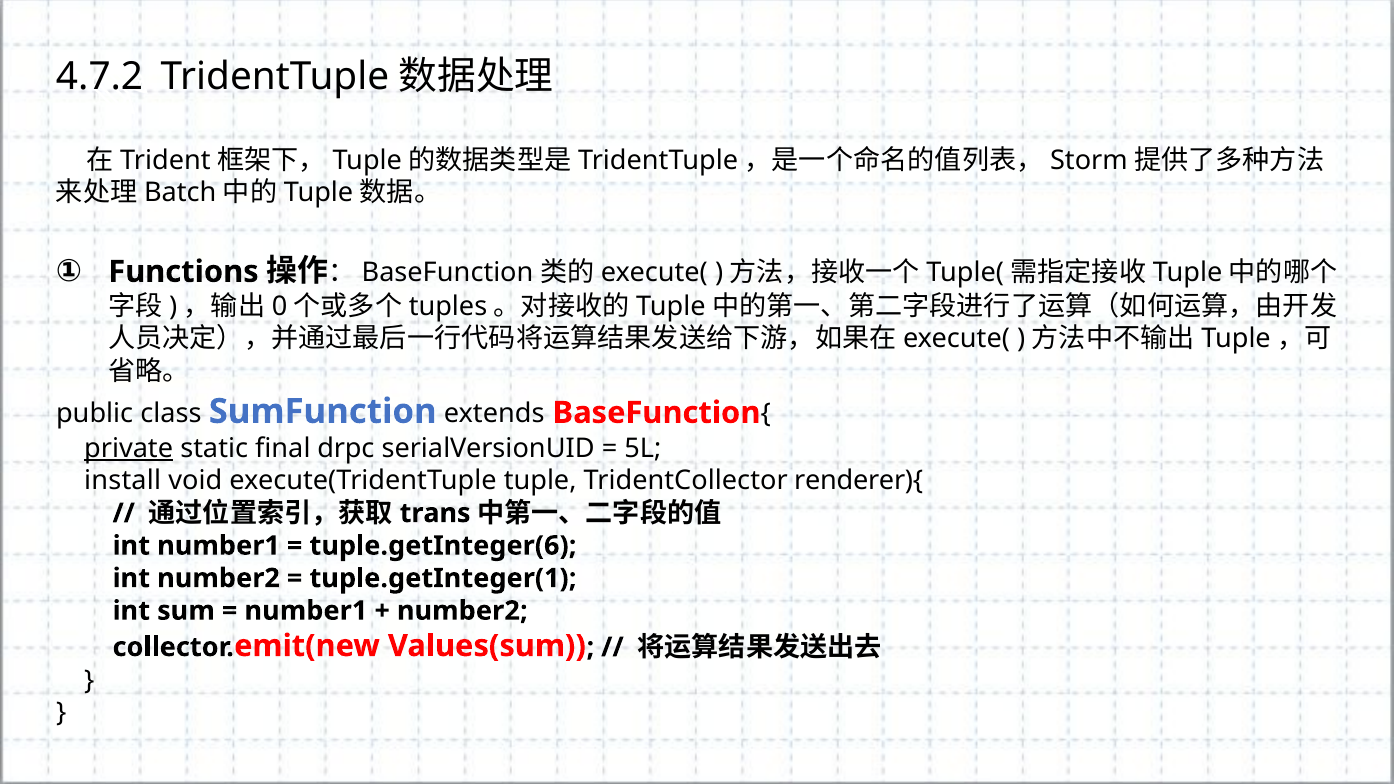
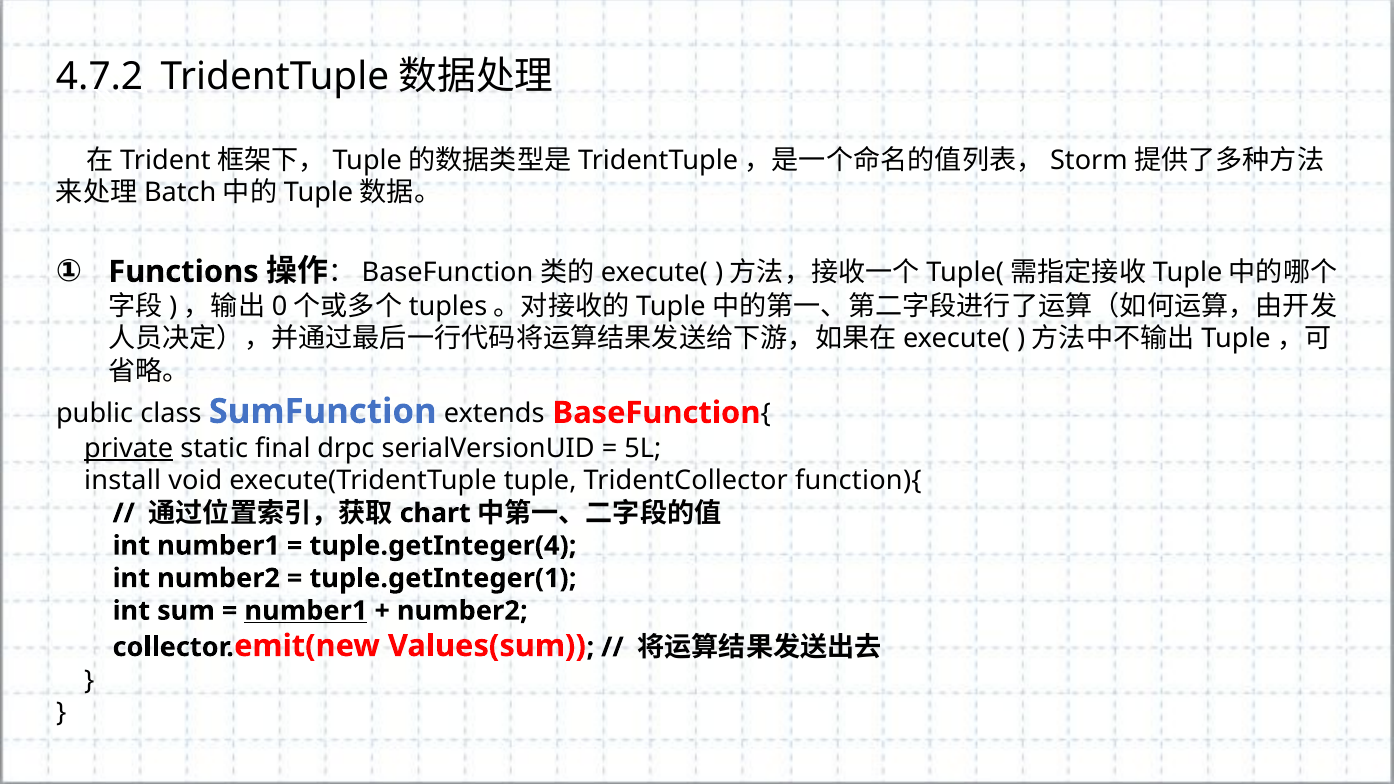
renderer){: renderer){ -> function){ (858, 481)
trans: trans -> chart (435, 513)
tuple.getInteger(6: tuple.getInteger(6 -> tuple.getInteger(4 (443, 546)
number1 underline: none -> present (306, 611)
